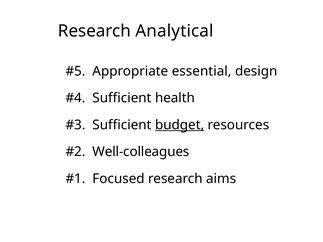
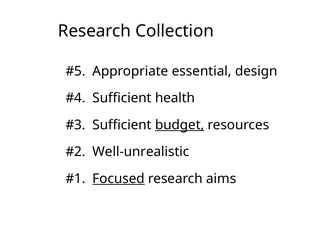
Analytical: Analytical -> Collection (175, 31)
Well-colleagues: Well-colleagues -> Well-unrealistic (141, 152)
Focused underline: none -> present (119, 179)
